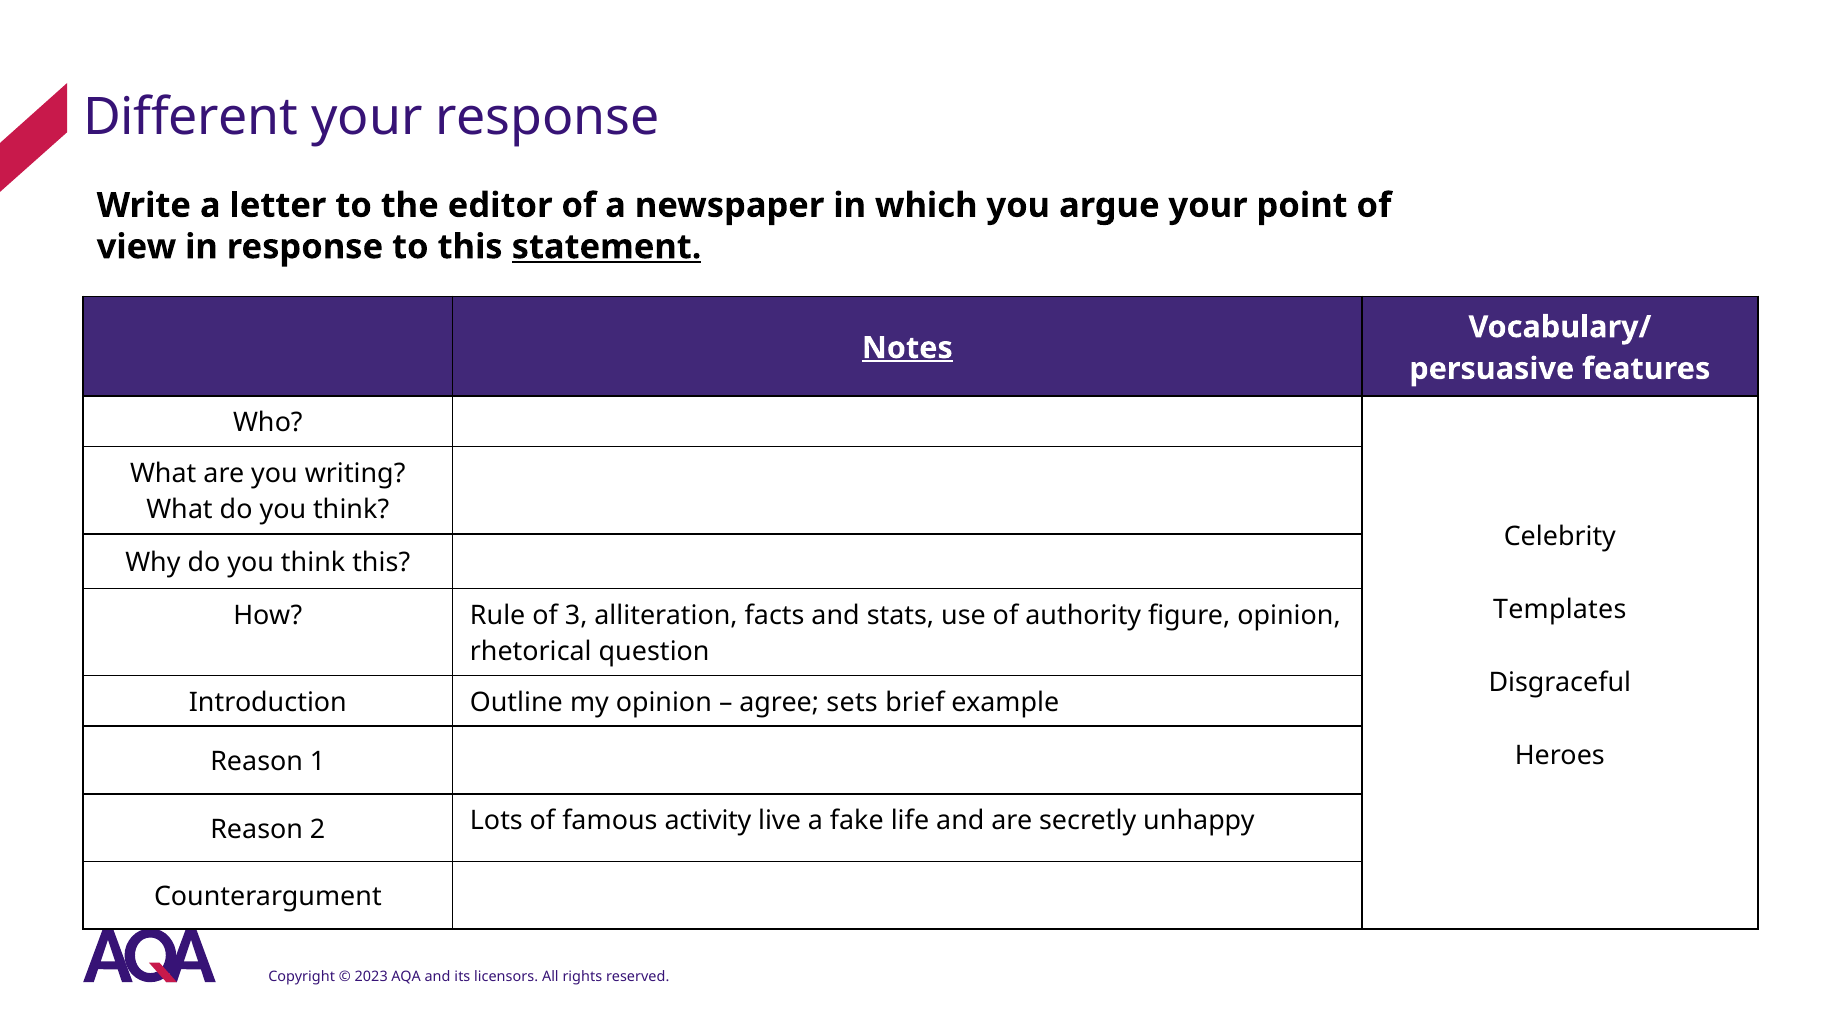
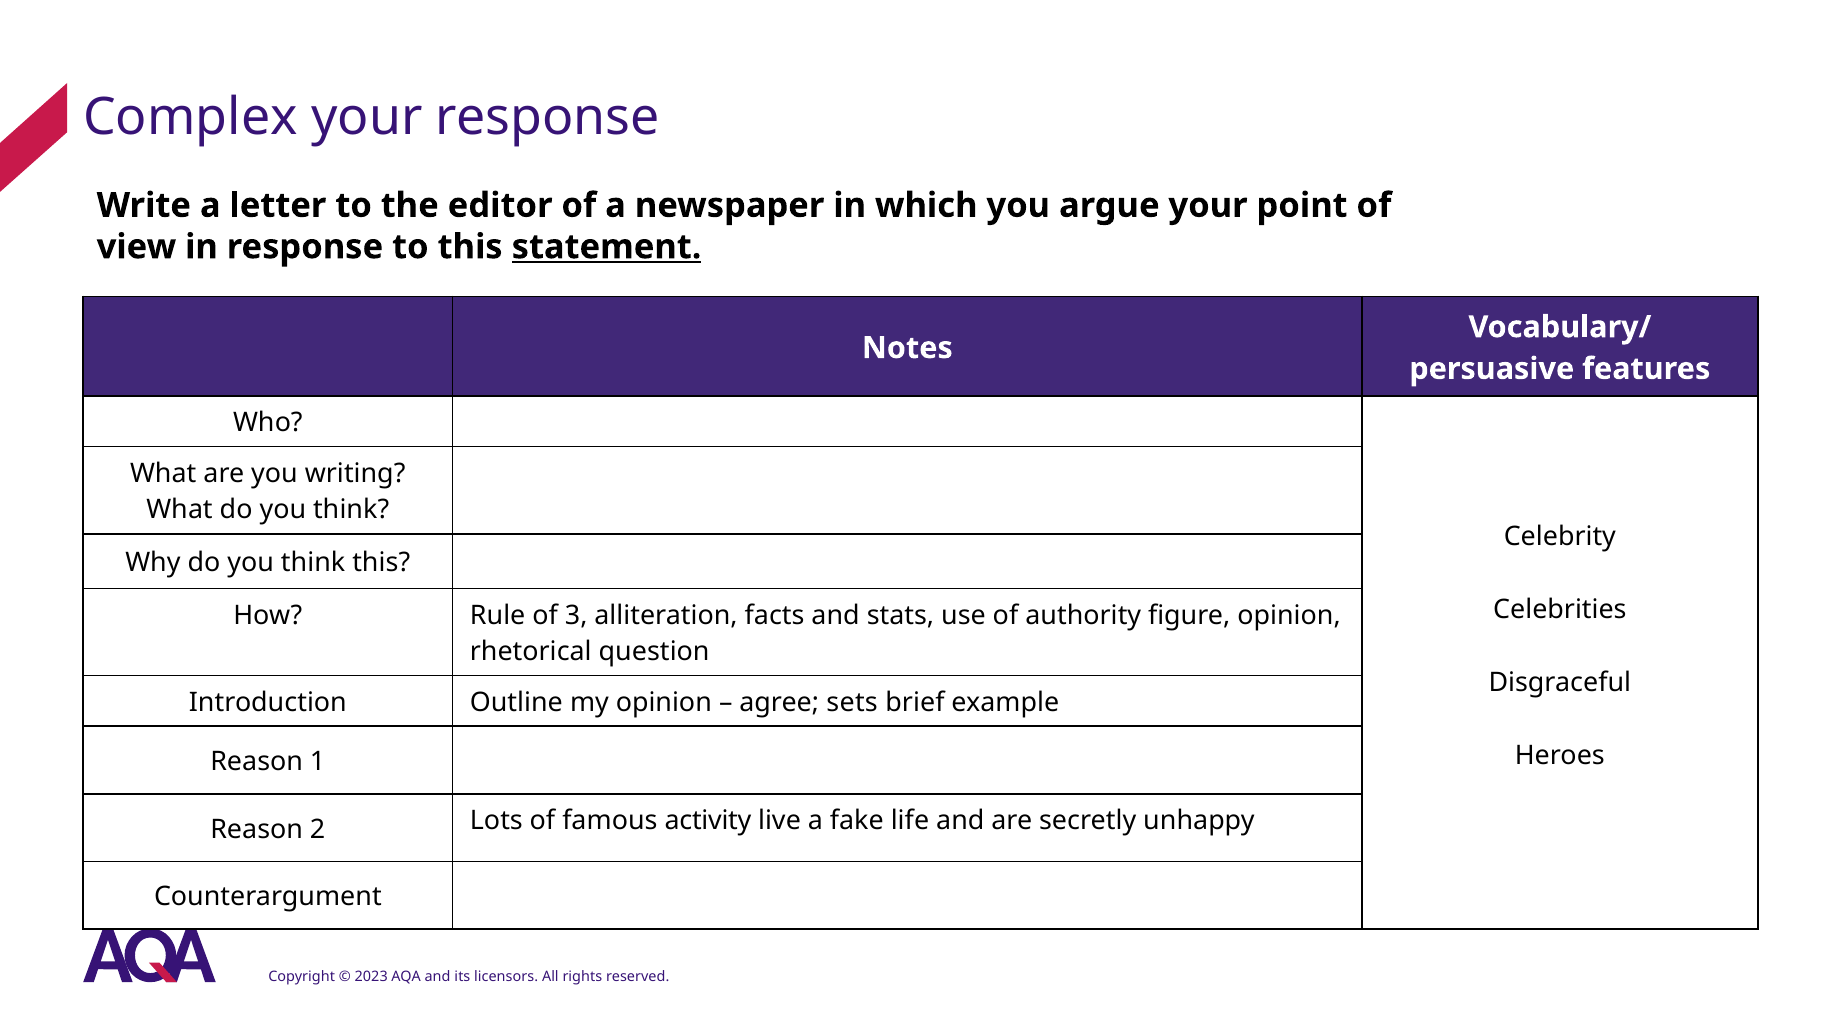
Different: Different -> Complex (191, 118)
Notes underline: present -> none (907, 348)
Templates: Templates -> Celebrities (1560, 609)
